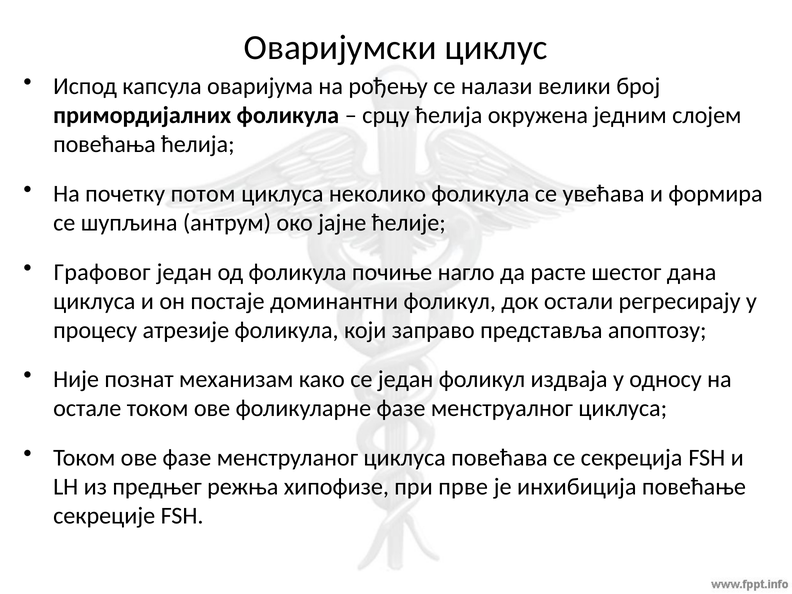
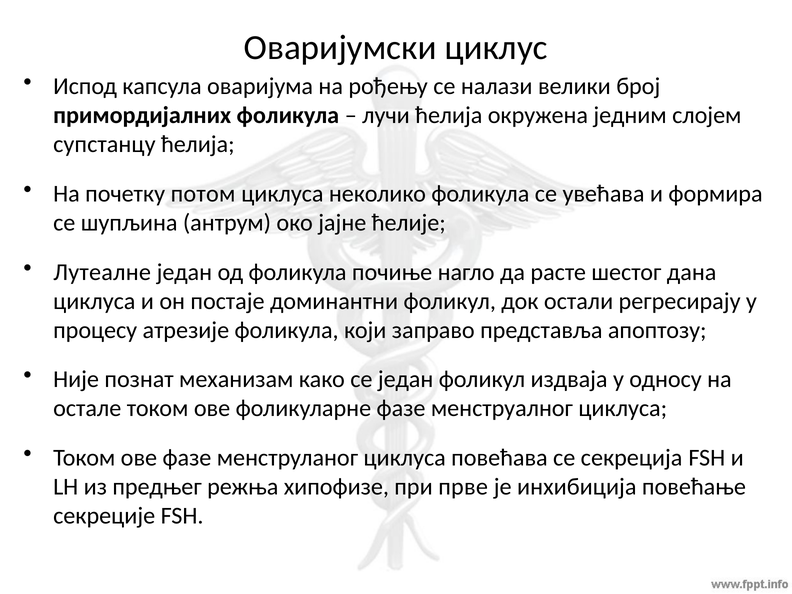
срцу: срцу -> лучи (386, 115)
повећања: повећања -> супстанцу (104, 144)
Графовог: Графовог -> Лутеалне (102, 272)
